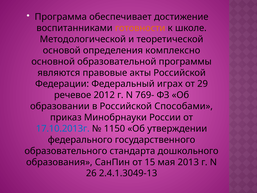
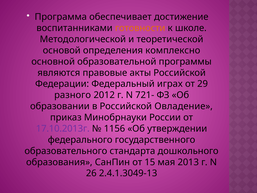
речевое: речевое -> разного (73, 95)
769-: 769- -> 721- (145, 95)
Способами: Способами -> Овладение (184, 106)
17.10.2013г colour: blue -> purple (63, 128)
1150: 1150 -> 1156 (114, 128)
